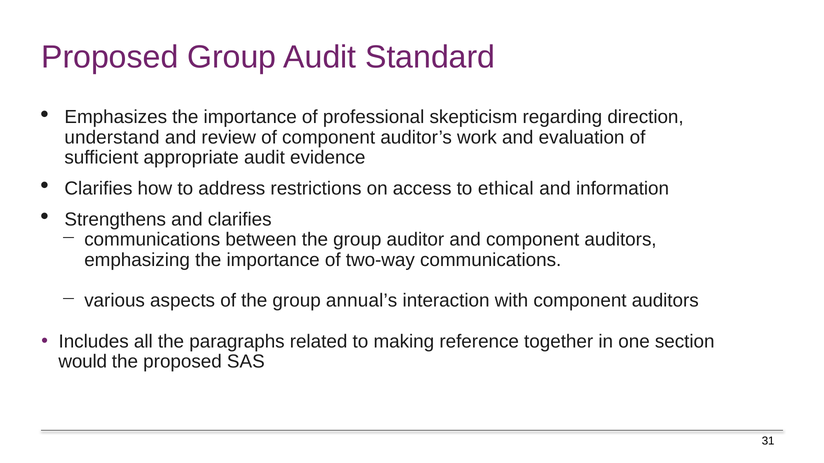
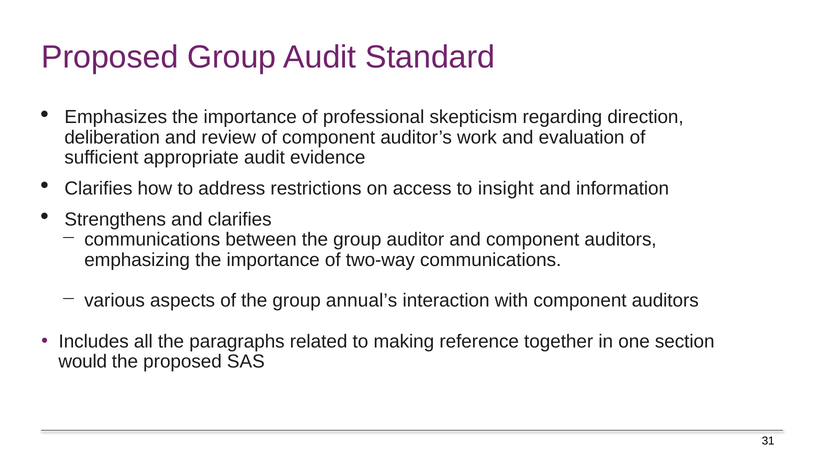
understand: understand -> deliberation (112, 138)
ethical: ethical -> insight (506, 189)
